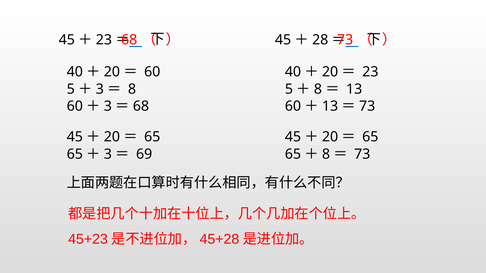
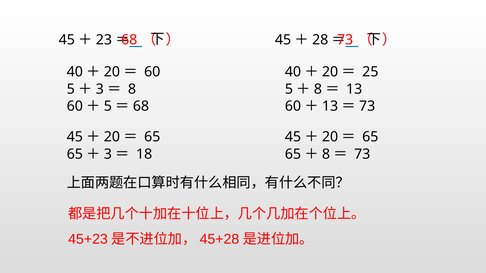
23: 23 -> 25 (370, 72)
3: 3 -> 5 (108, 106)
69: 69 -> 18 (144, 154)
